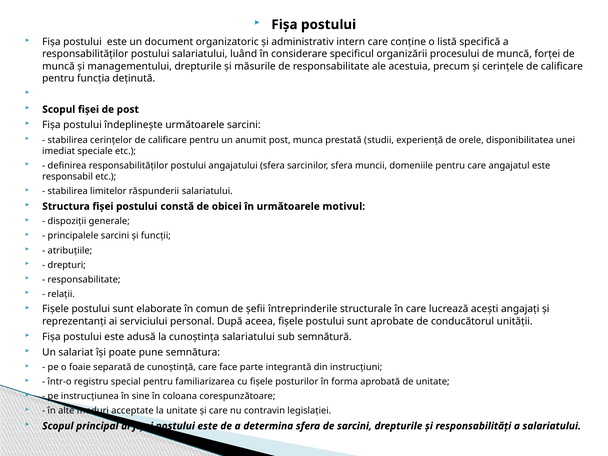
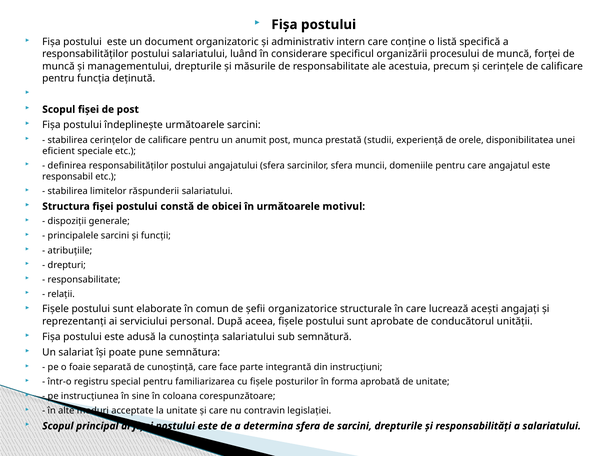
imediat: imediat -> eficient (59, 151)
întreprinderile: întreprinderile -> organizatorice (303, 309)
